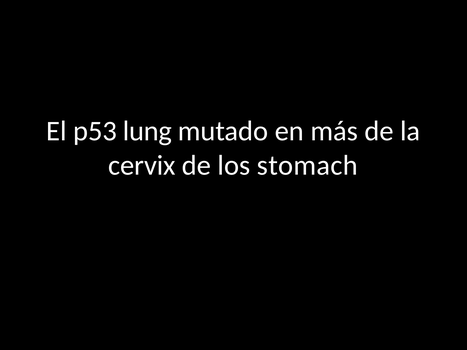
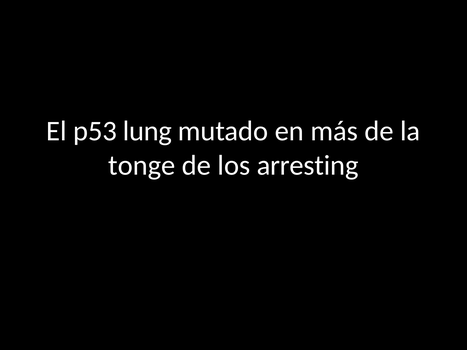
cervix: cervix -> tonge (142, 165)
stomach: stomach -> arresting (308, 165)
